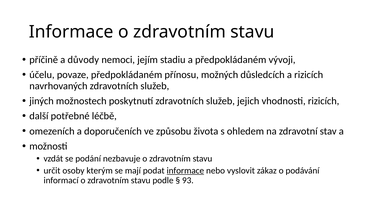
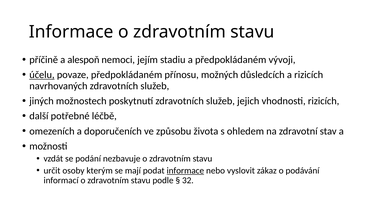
důvody: důvody -> alespoň (83, 60)
účelu underline: none -> present (42, 75)
93: 93 -> 32 (188, 180)
